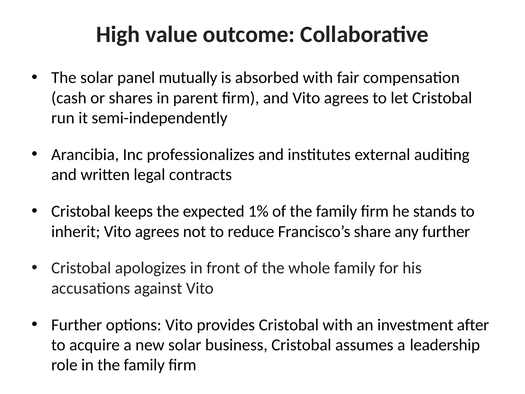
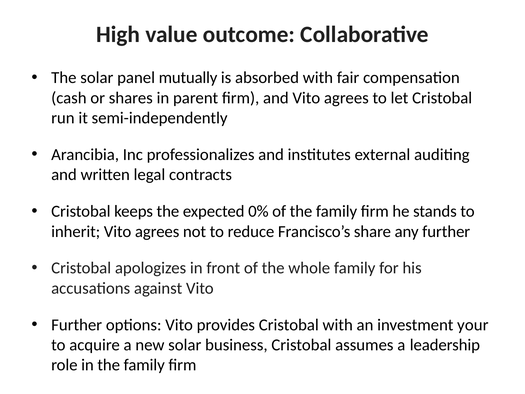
1%: 1% -> 0% (258, 211)
after: after -> your (473, 325)
